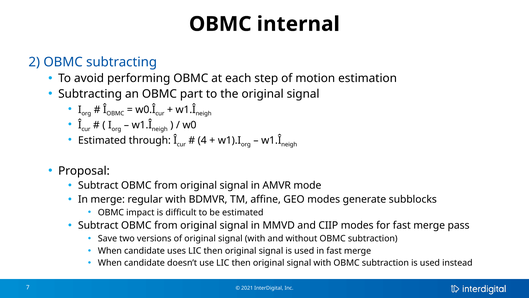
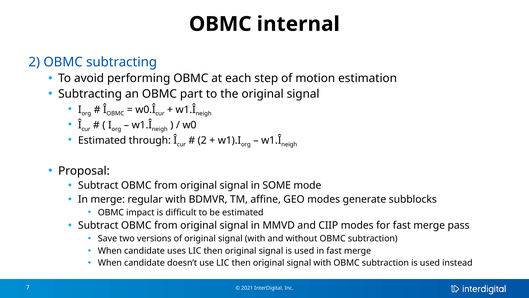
4: 4 -> 2 (202, 140)
AMVR: AMVR -> SOME (277, 185)
